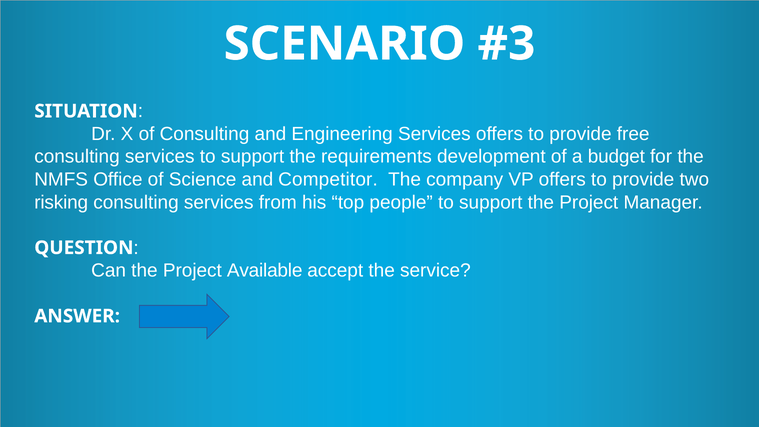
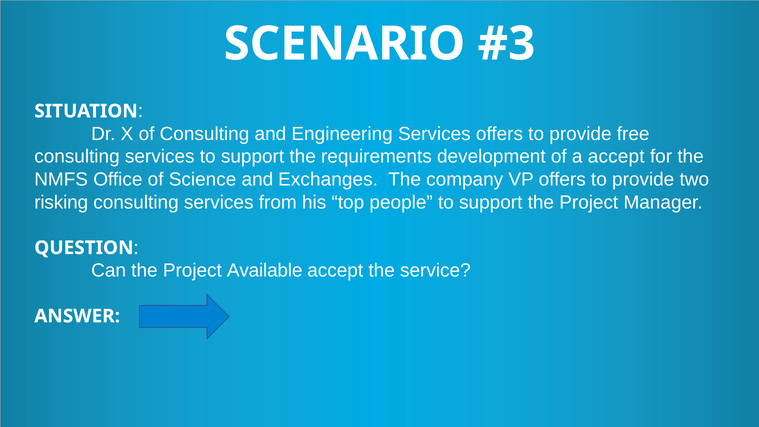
a budget: budget -> accept (616, 157)
Competitor: Competitor -> Exchanges (328, 179)
